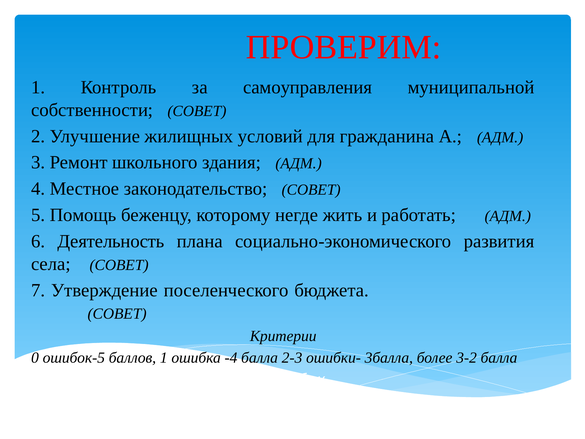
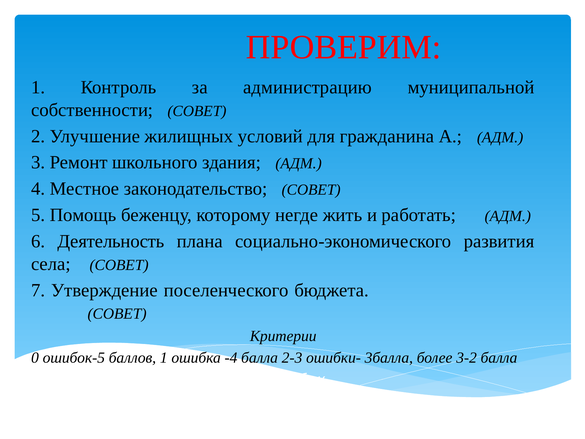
самоуправления: самоуправления -> администрацию (308, 87)
